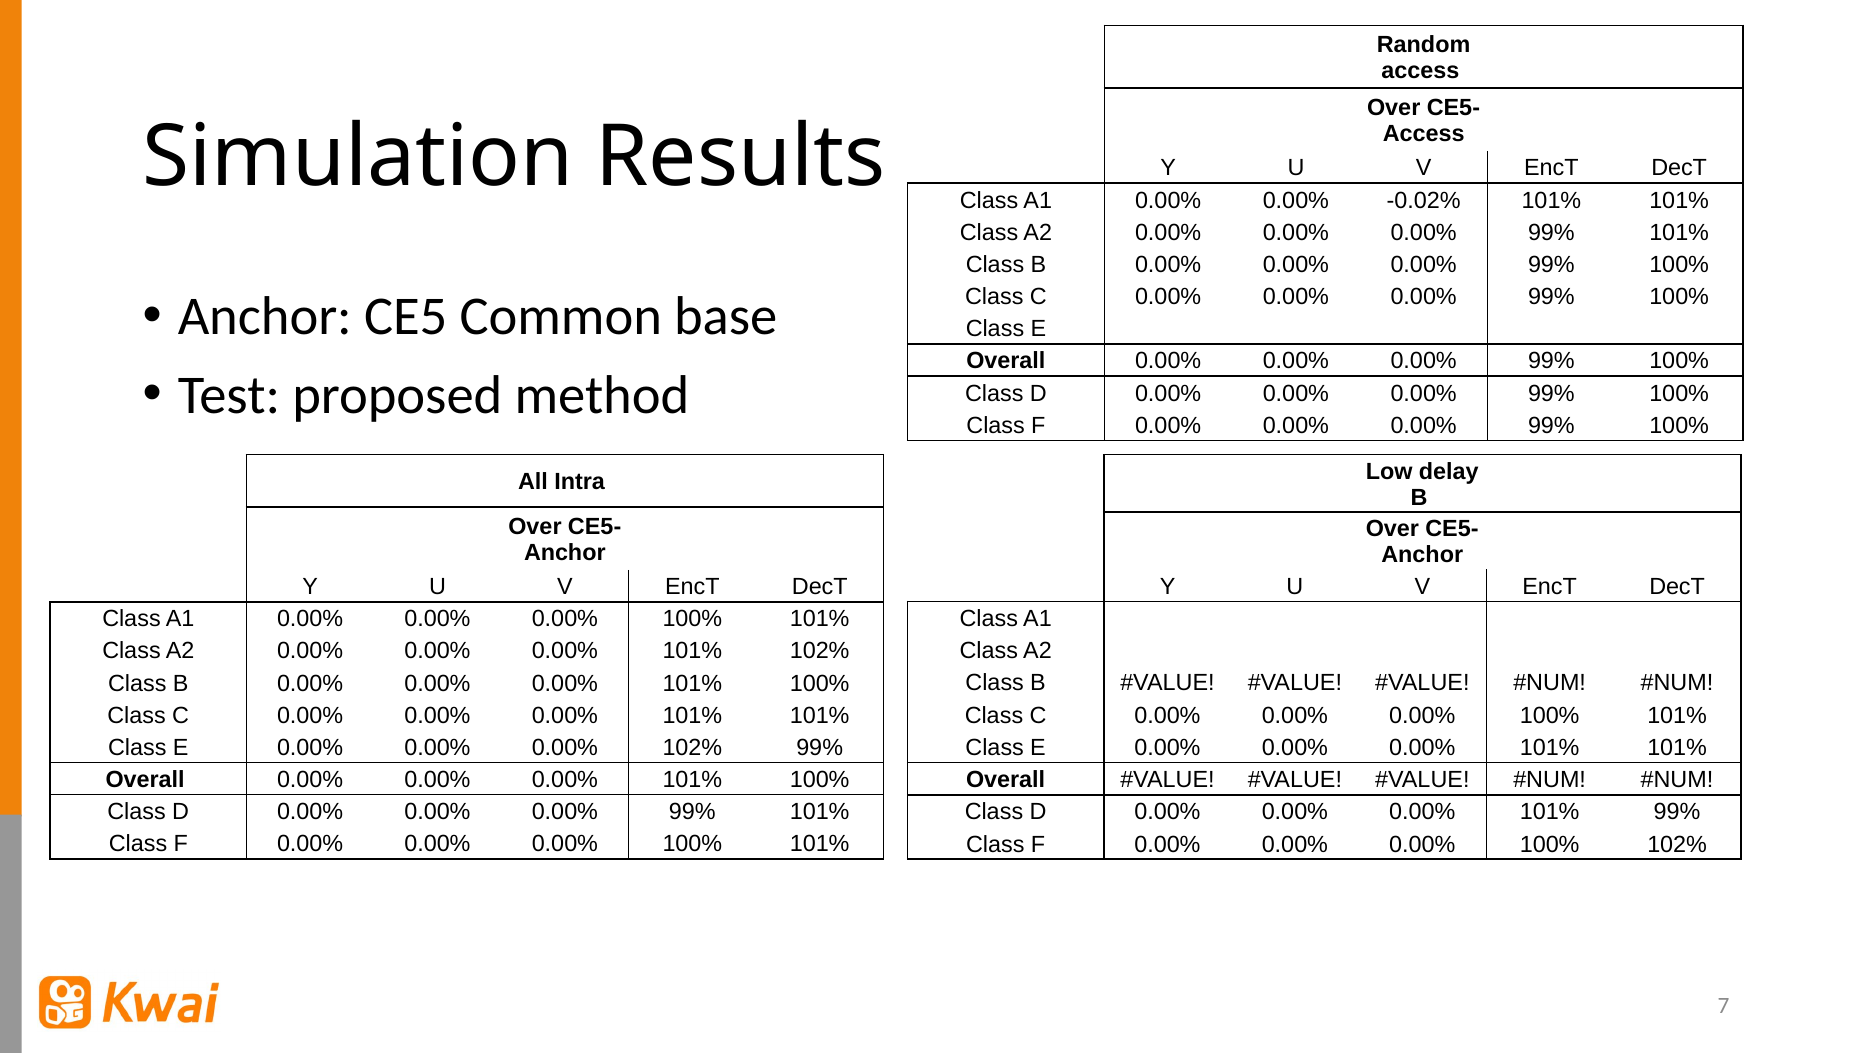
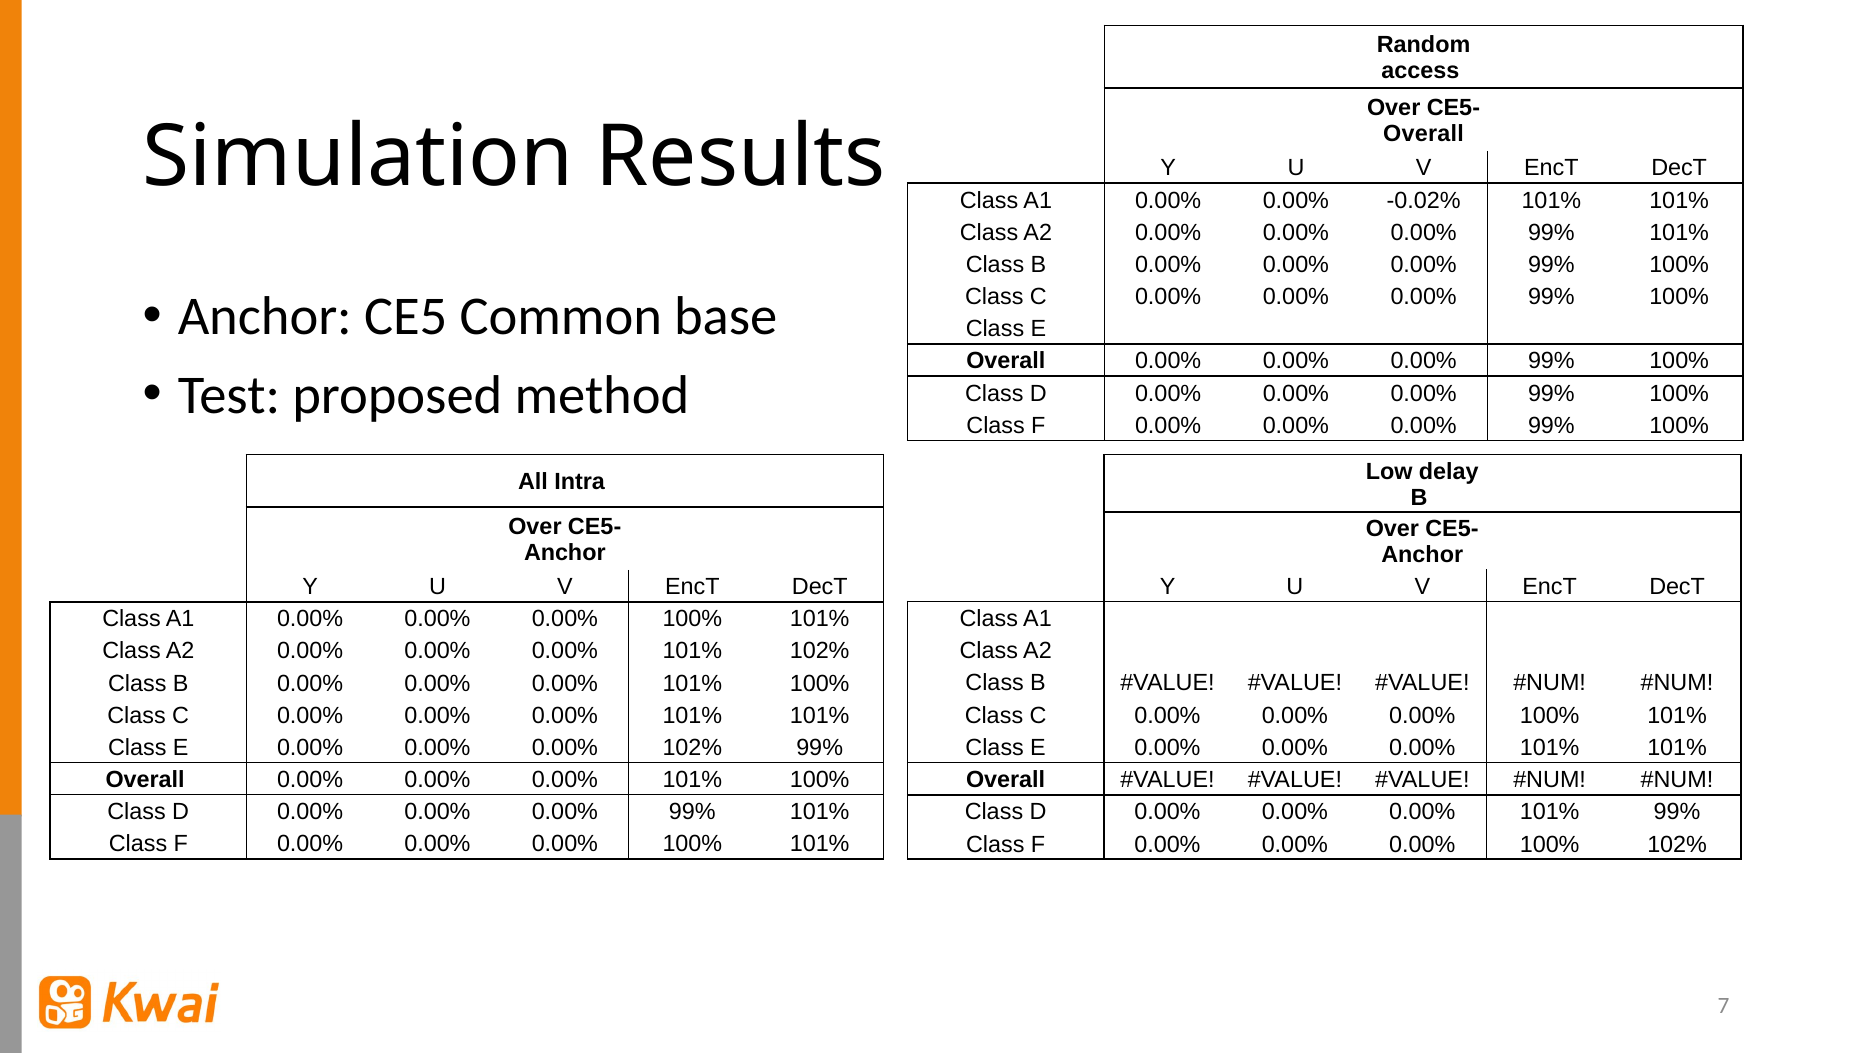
Access: Access -> Overall (1424, 134)
